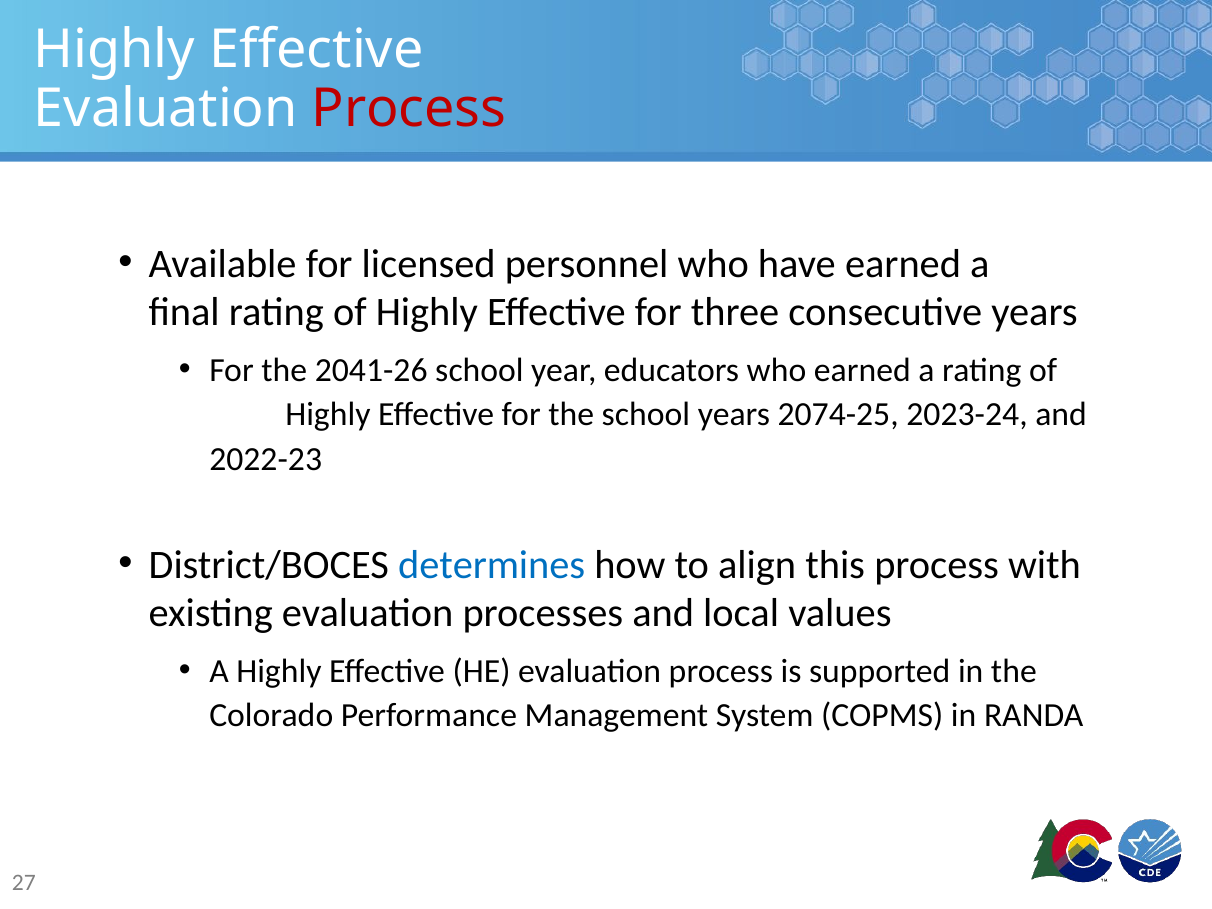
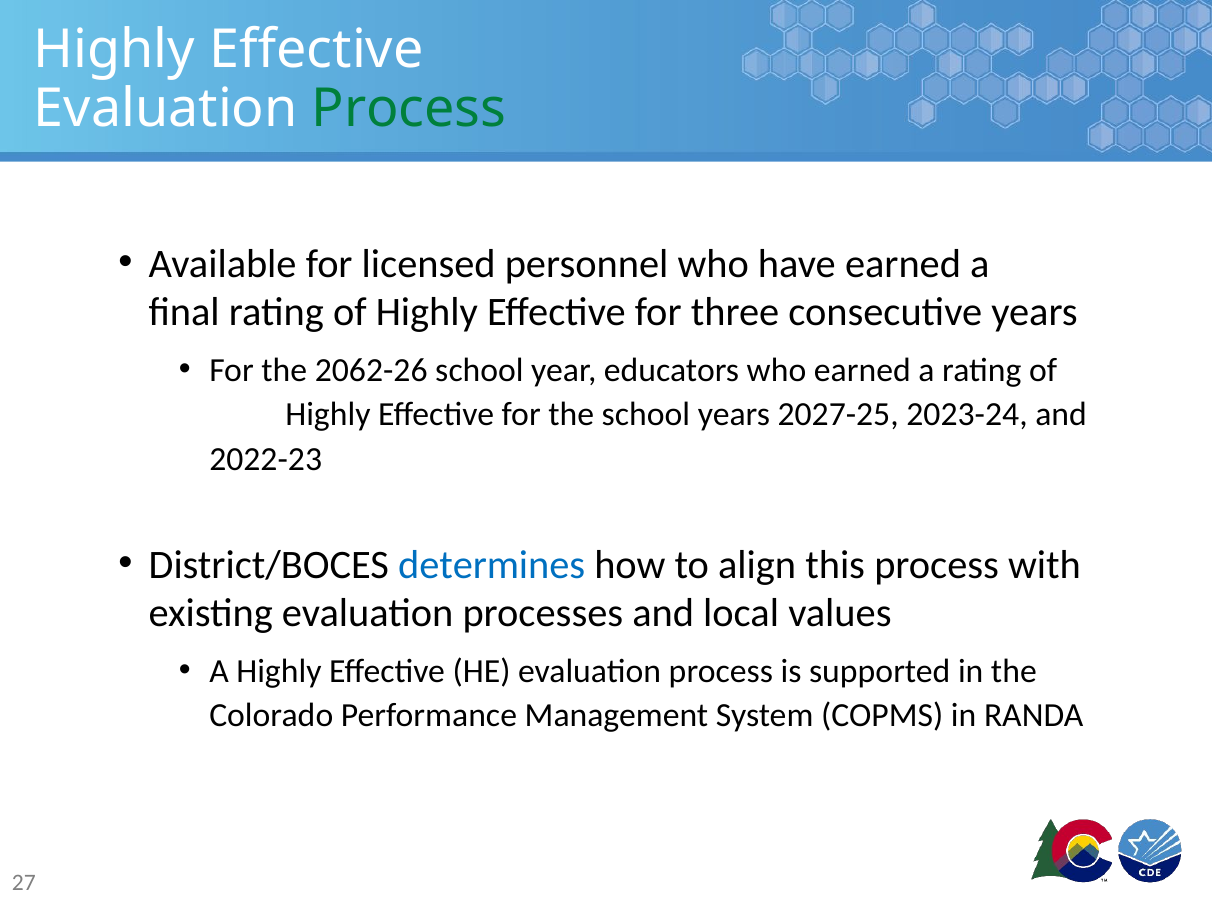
Process colour: red -> green (409, 108)
2041-26: 2041-26 -> 2062-26 (371, 370)
2074-25: 2074-25 -> 2027-25 (838, 415)
